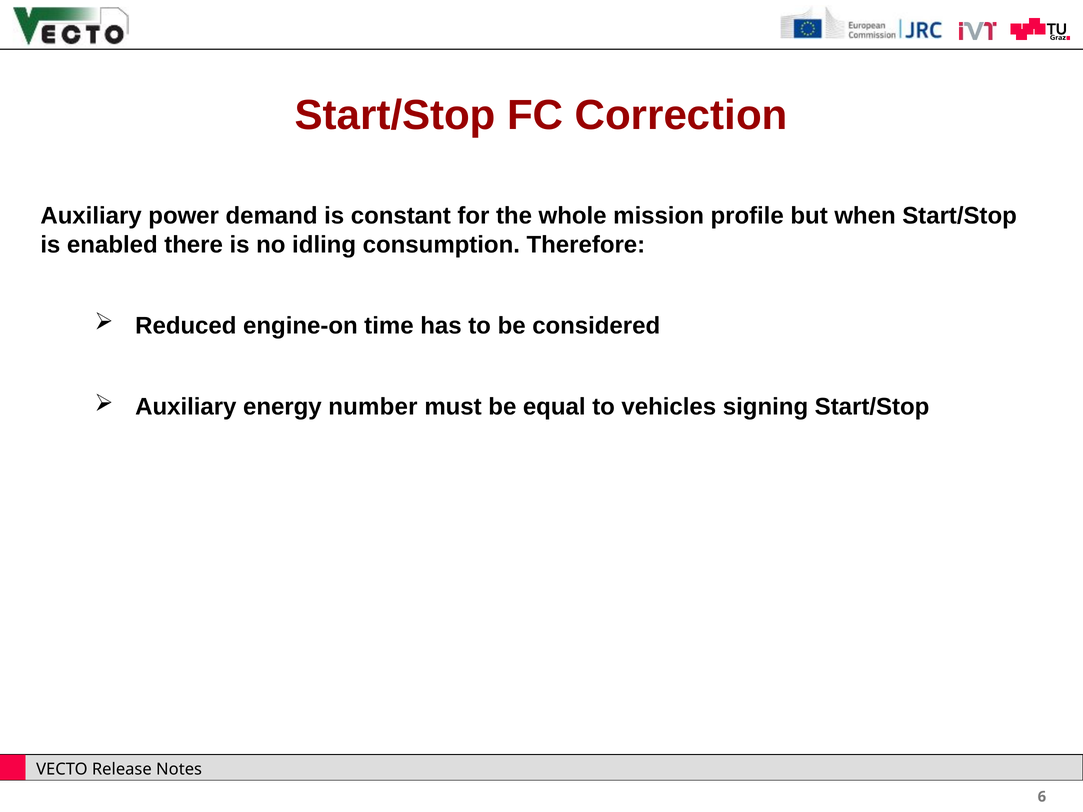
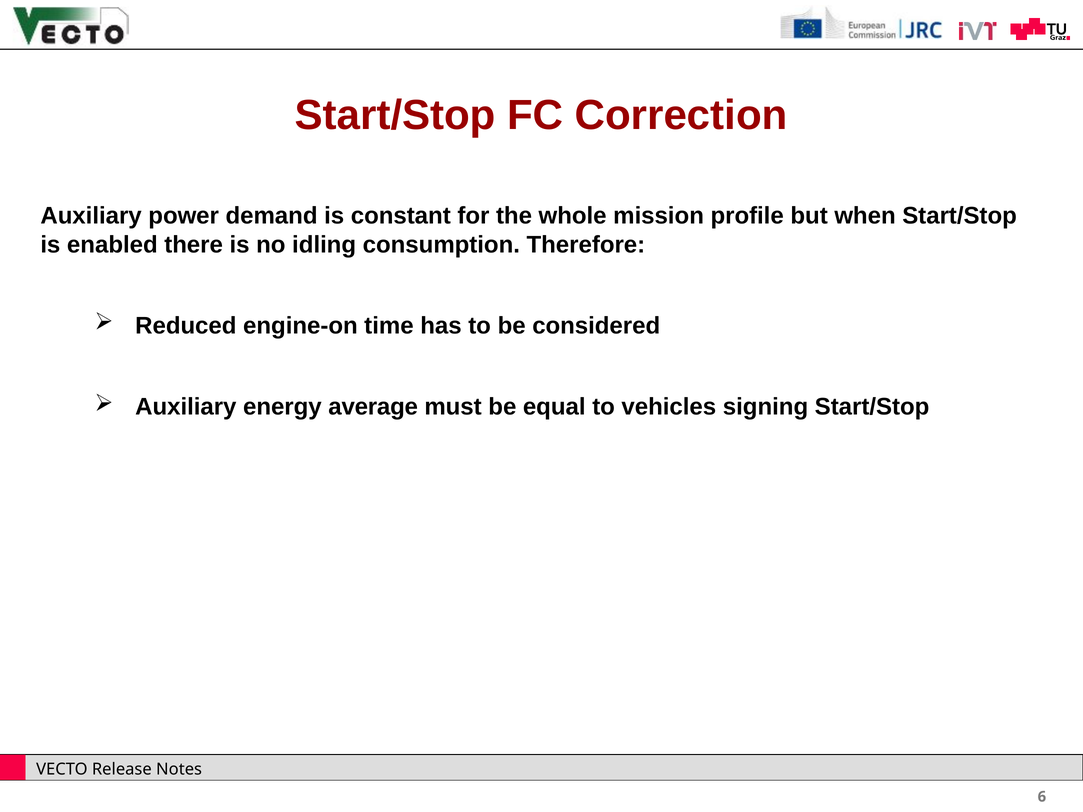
number: number -> average (373, 407)
